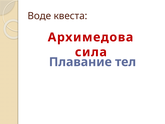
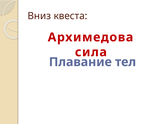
Воде: Воде -> Вниз (39, 16)
